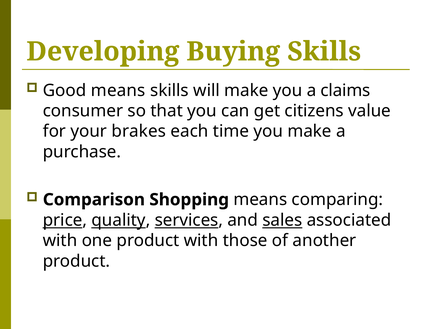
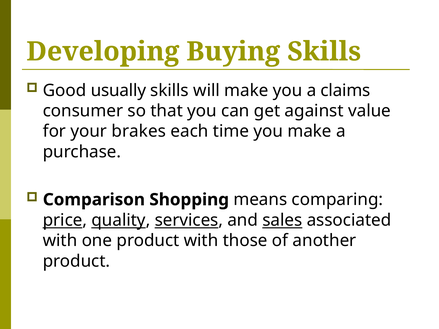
Good means: means -> usually (118, 90)
citizens: citizens -> against (314, 111)
